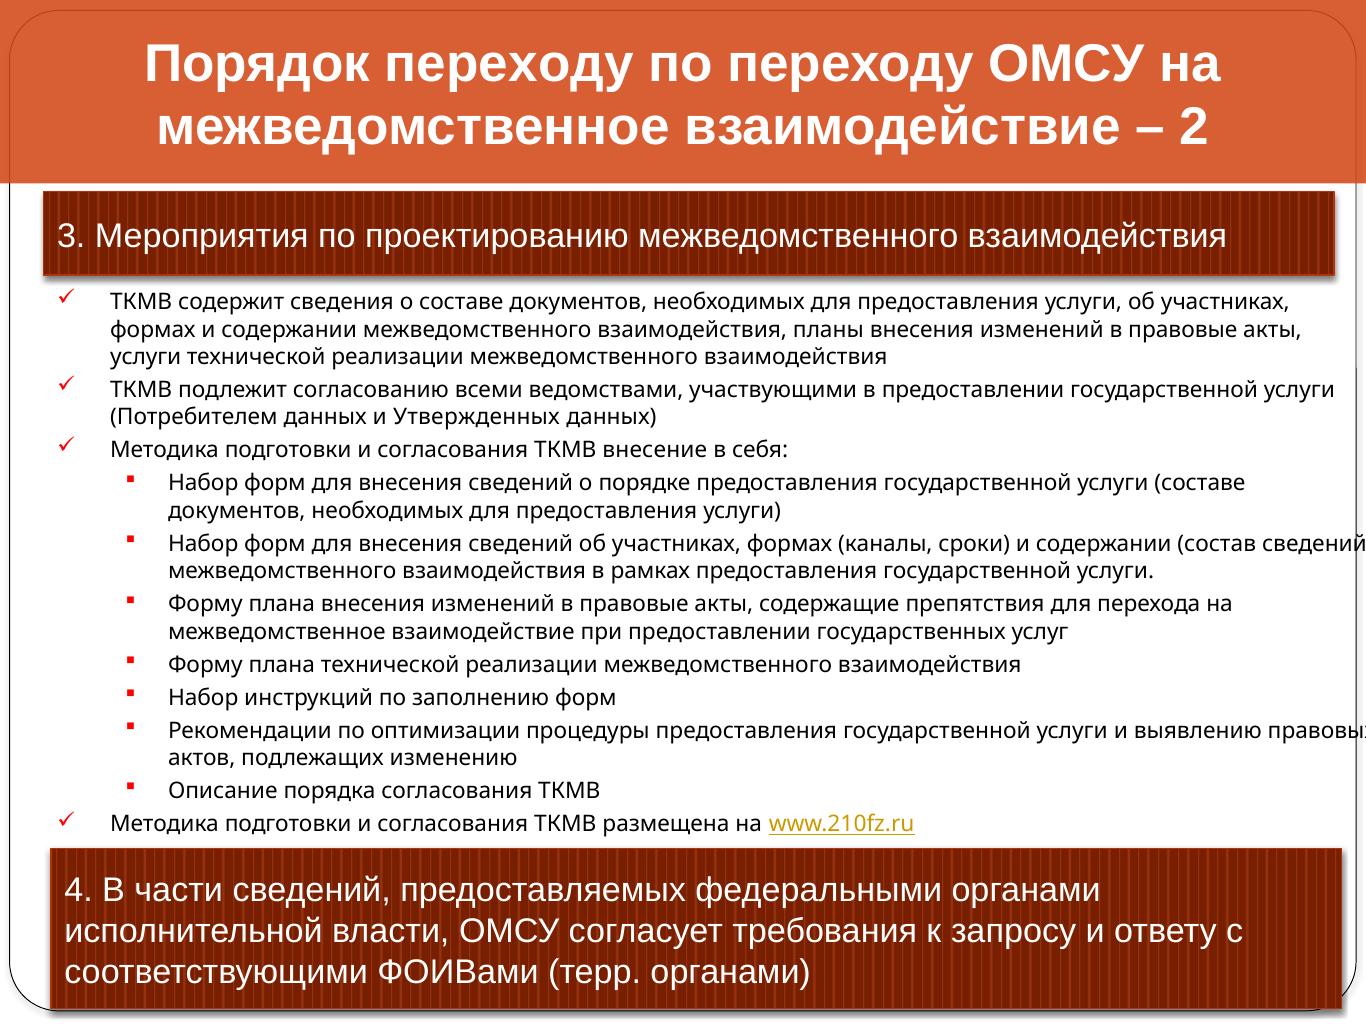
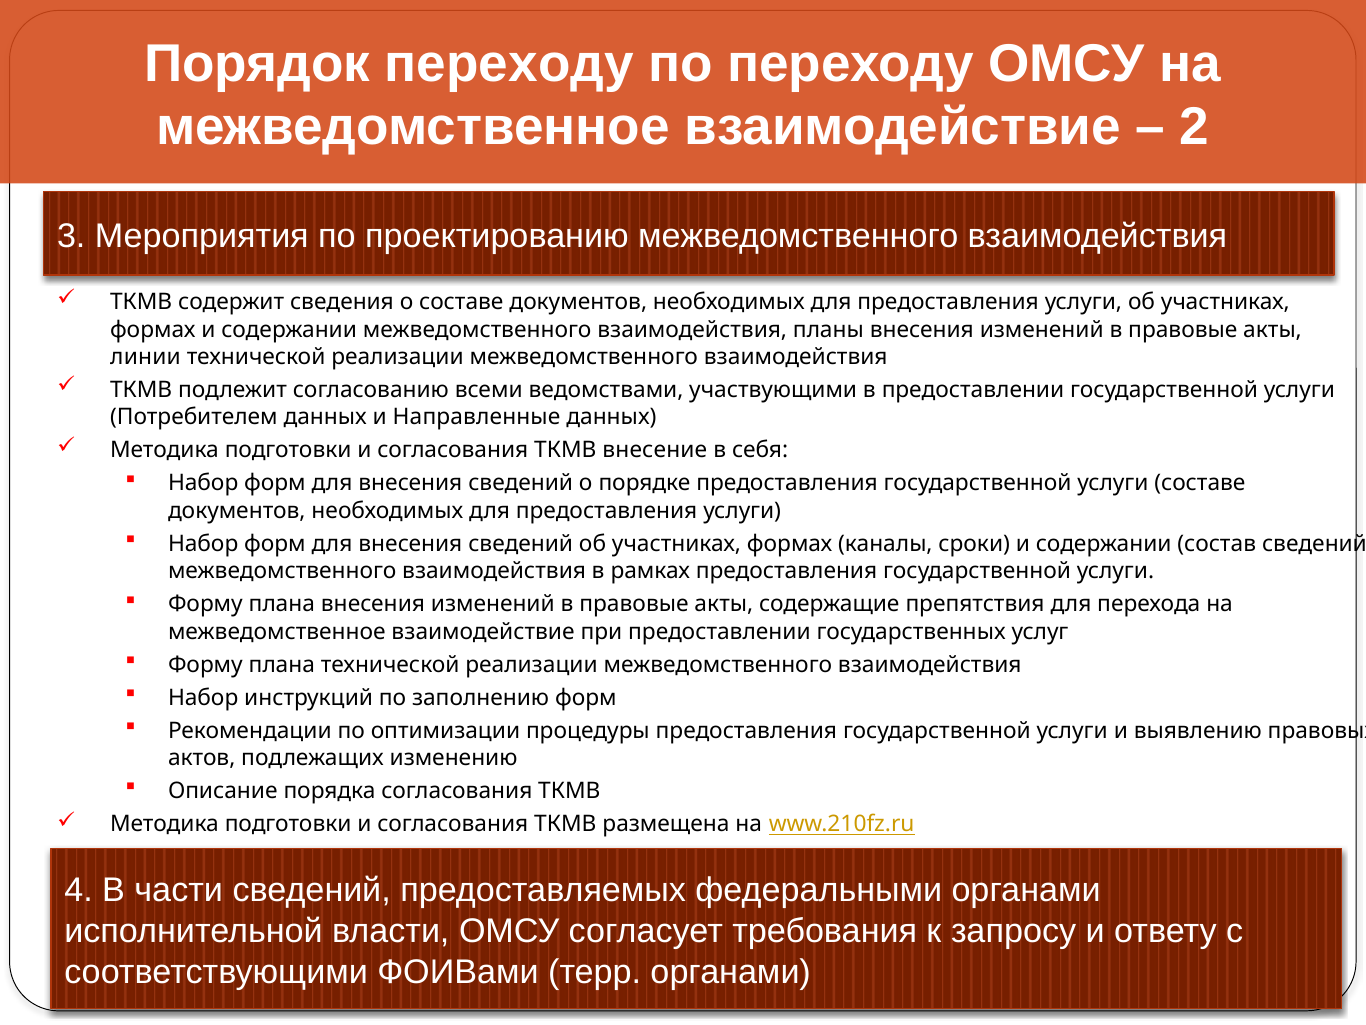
услуги: услуги -> линии (145, 357)
Утвержденных: Утвержденных -> Направленные (477, 417)
